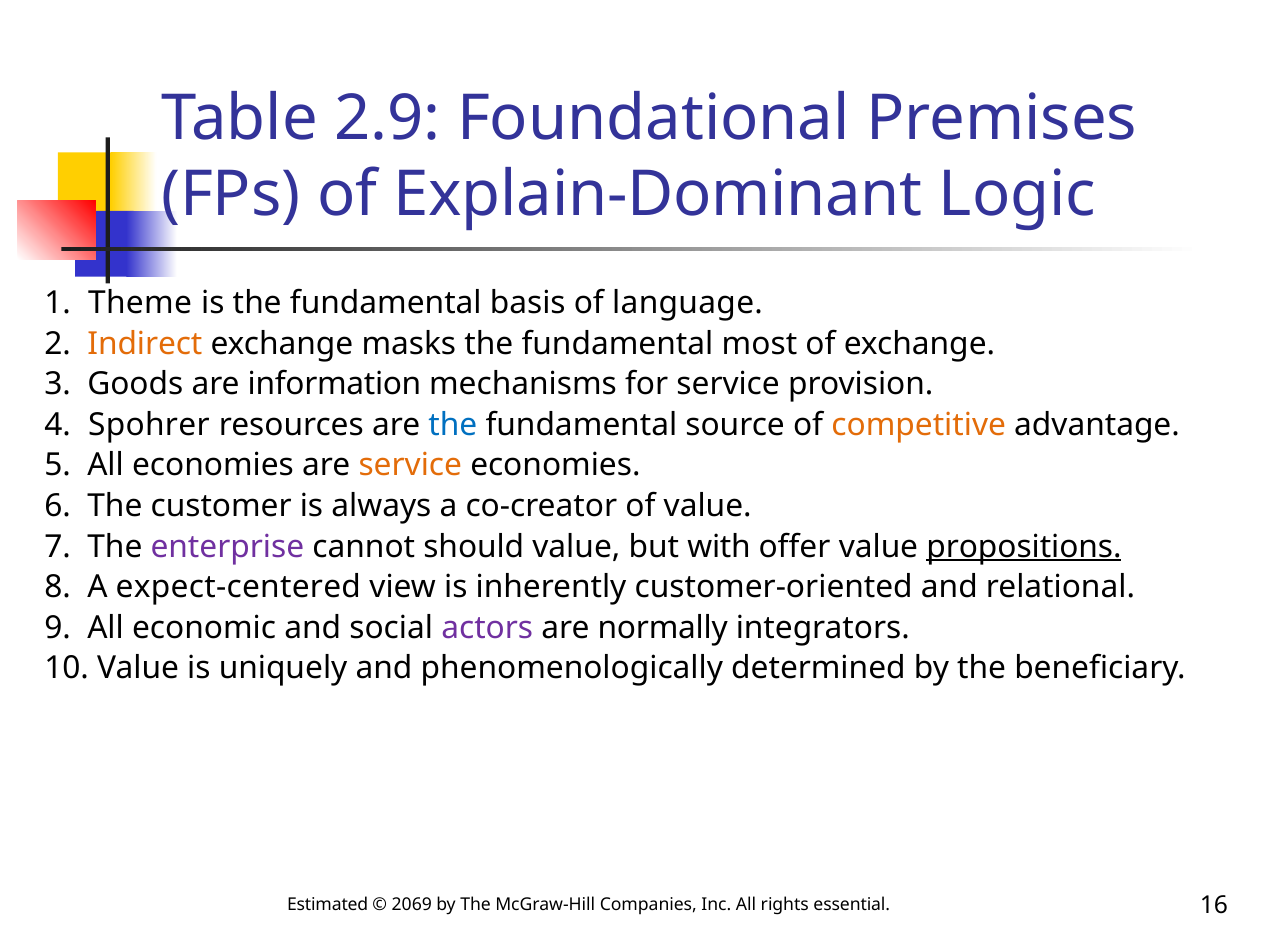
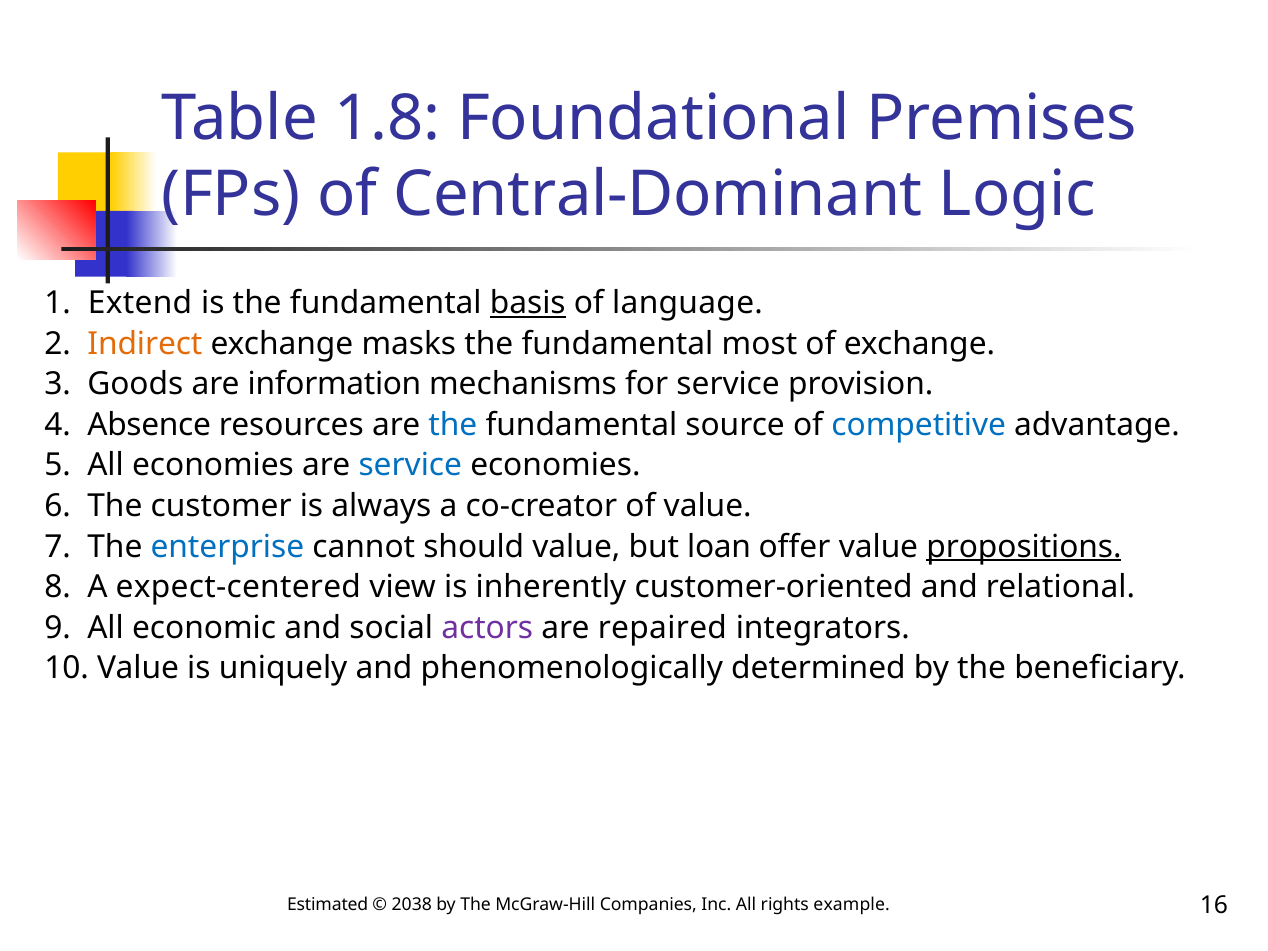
2.9: 2.9 -> 1.8 (387, 118)
Explain-Dominant: Explain-Dominant -> Central-Dominant (658, 194)
Theme: Theme -> Extend (140, 303)
basis underline: none -> present (528, 303)
Spohrer: Spohrer -> Absence (149, 425)
competitive colour: orange -> blue (919, 425)
service colour: orange -> blue (410, 465)
enterprise colour: purple -> blue (227, 547)
with: with -> loan (719, 547)
normally: normally -> repaired (662, 628)
2069: 2069 -> 2038 (412, 904)
essential: essential -> example (852, 904)
